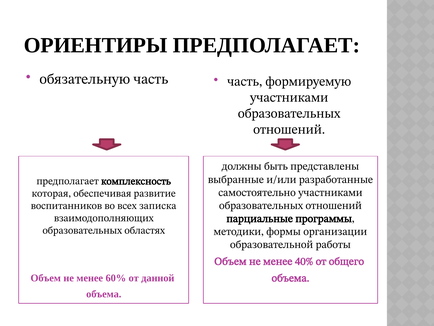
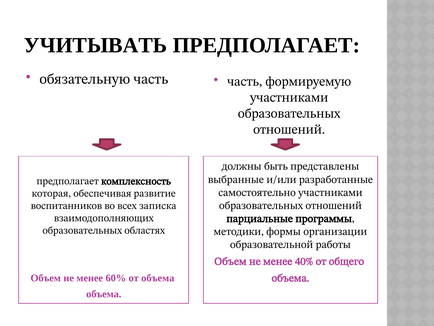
ОРИЕНТИРЫ: ОРИЕНТИРЫ -> УЧИТЫВАТЬ (96, 45)
от данной: данной -> объема (158, 278)
